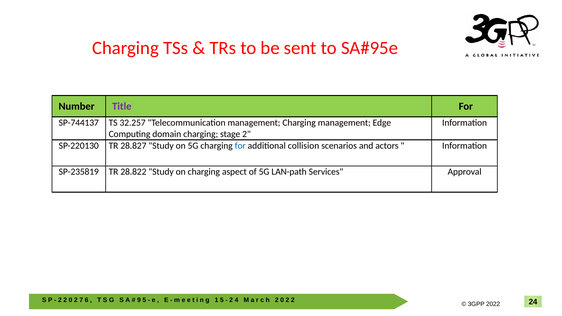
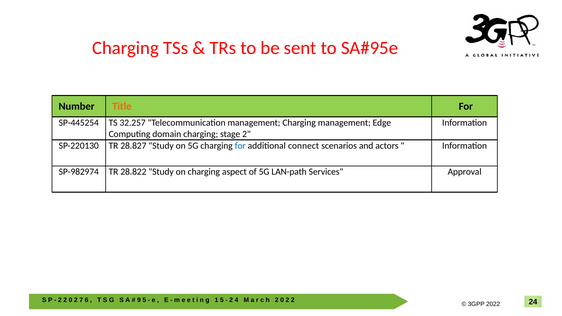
Title colour: purple -> orange (122, 106)
SP-744137: SP-744137 -> SP-445254 (79, 123)
collision: collision -> connect (304, 146)
SP-235819: SP-235819 -> SP-982974 (79, 172)
